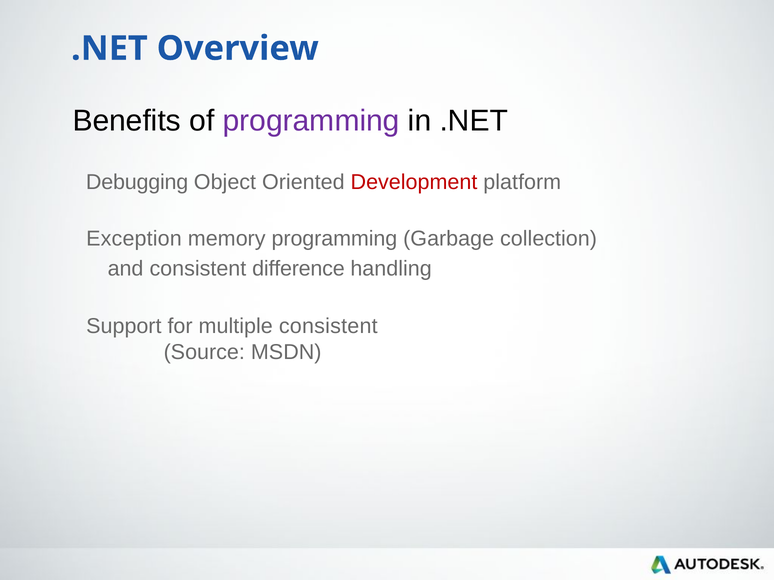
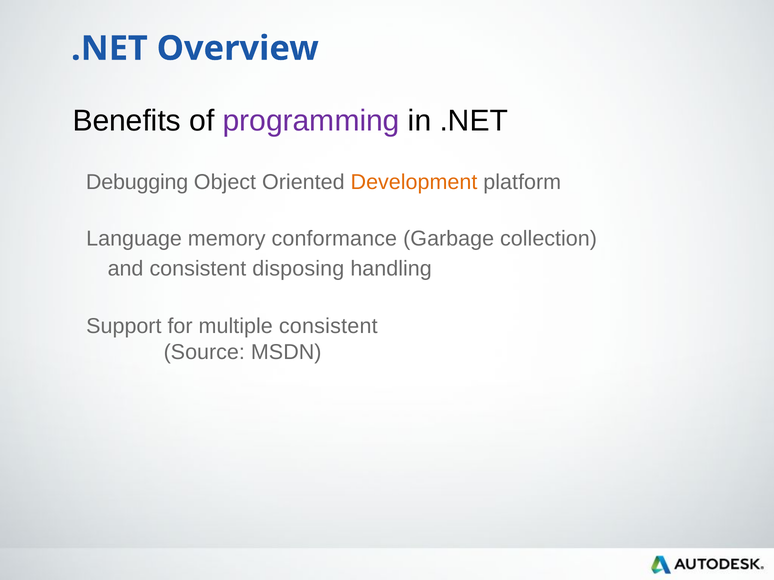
Development colour: red -> orange (414, 182)
Exception: Exception -> Language (134, 239)
memory programming: programming -> conformance (334, 239)
difference: difference -> disposing (298, 269)
